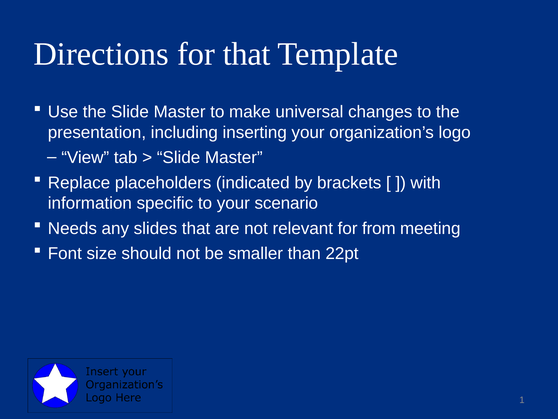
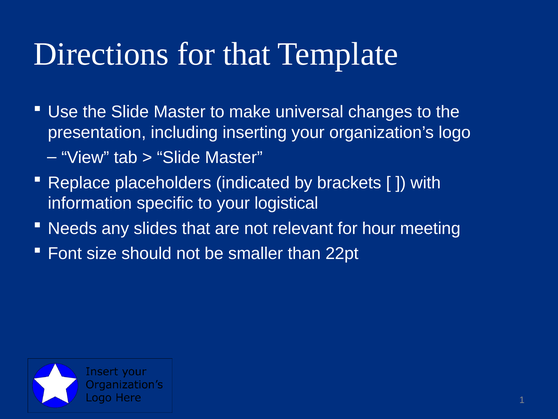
scenario: scenario -> logistical (286, 203)
from: from -> hour (379, 228)
